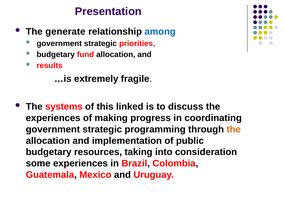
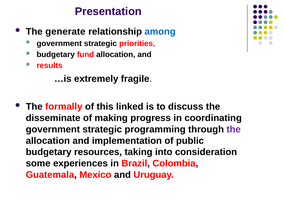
systems: systems -> formally (64, 107)
experiences: experiences -> disseminate (53, 118)
the colour: orange -> purple (234, 129)
